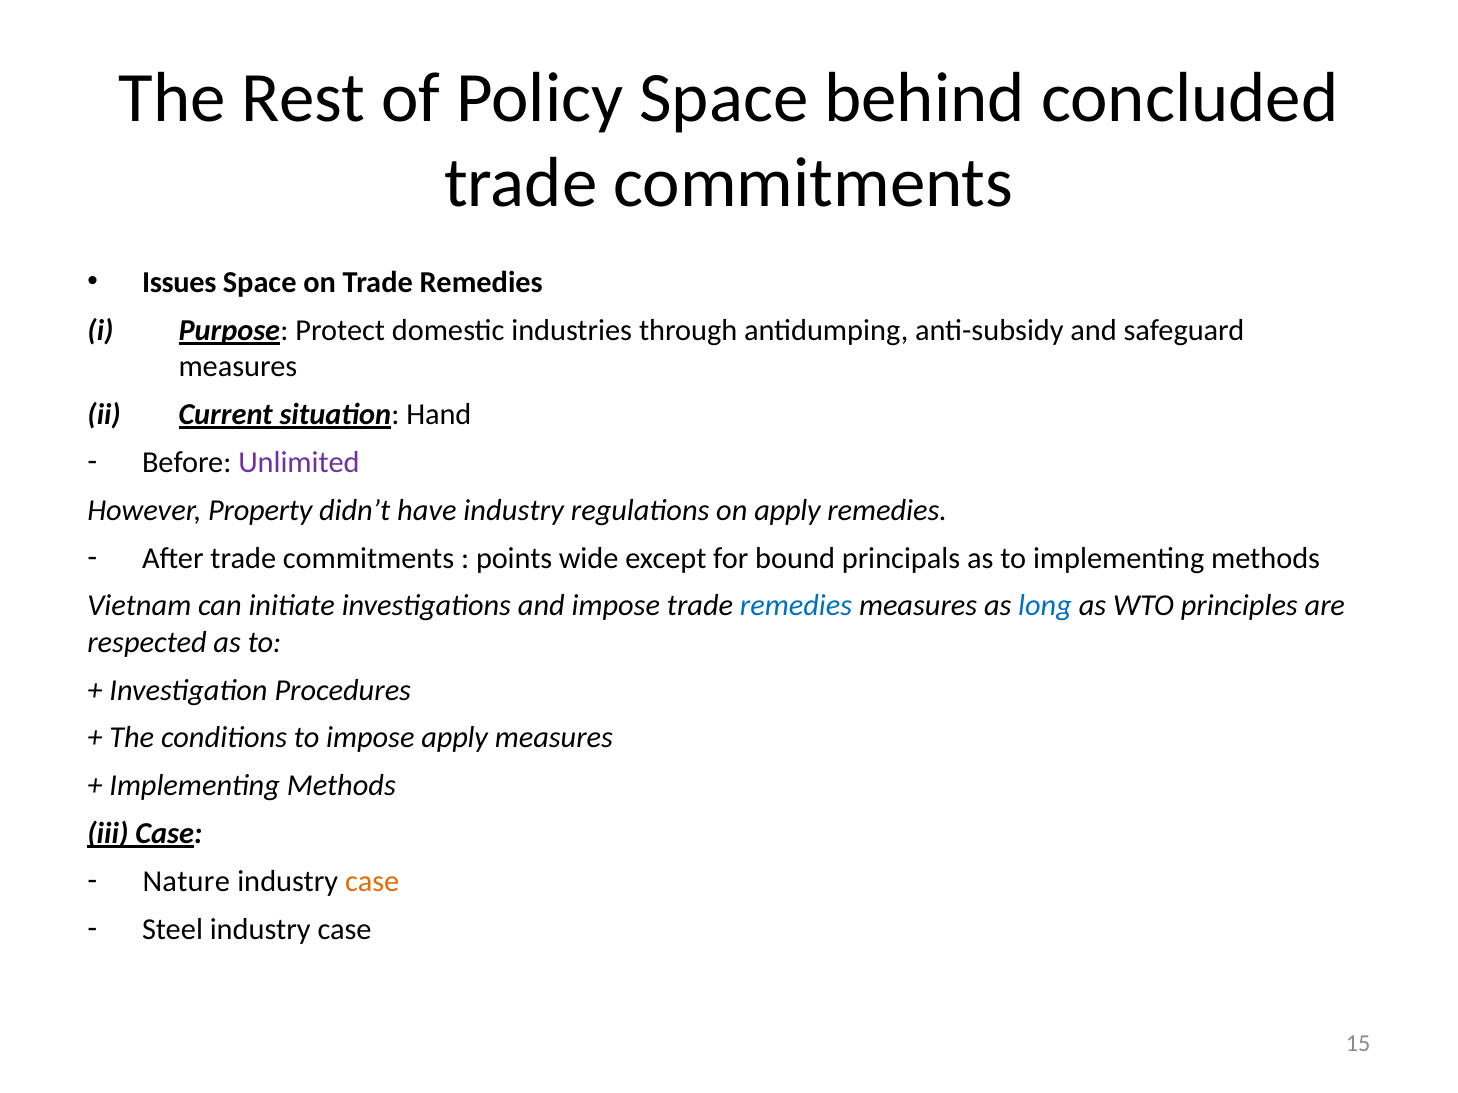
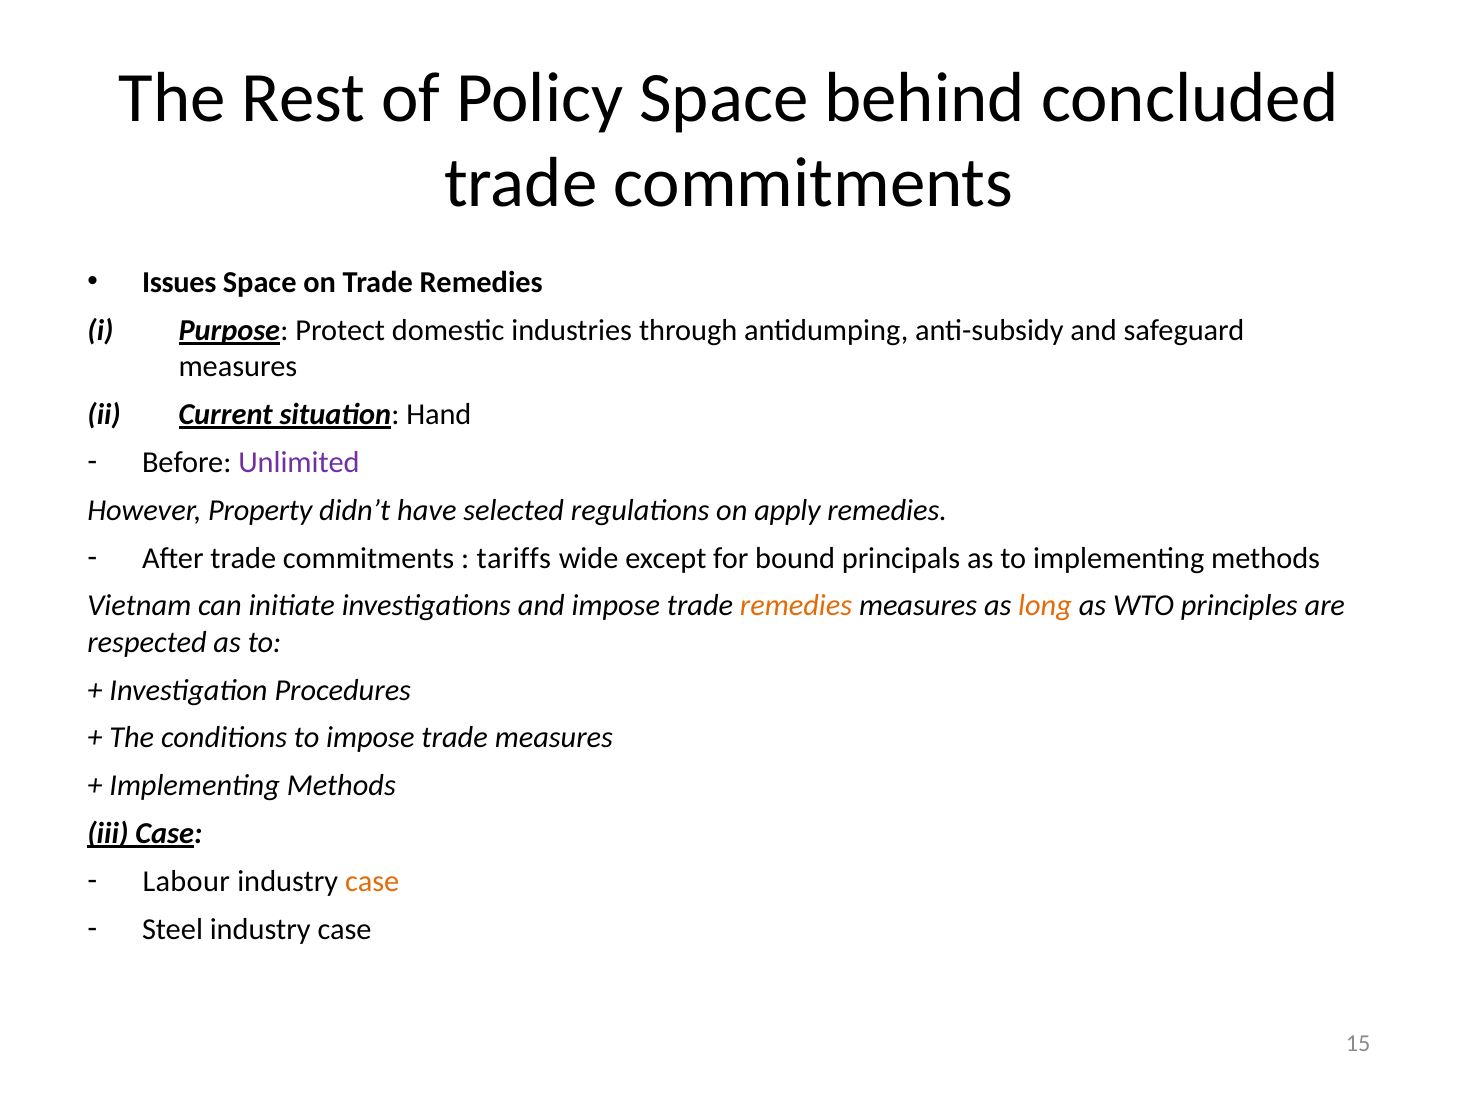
have industry: industry -> selected (514, 510)
points: points -> tariffs (514, 558)
remedies colour: blue -> orange (796, 606)
long colour: blue -> orange (1045, 606)
to impose apply: apply -> trade (455, 738)
Nature: Nature -> Labour (186, 882)
